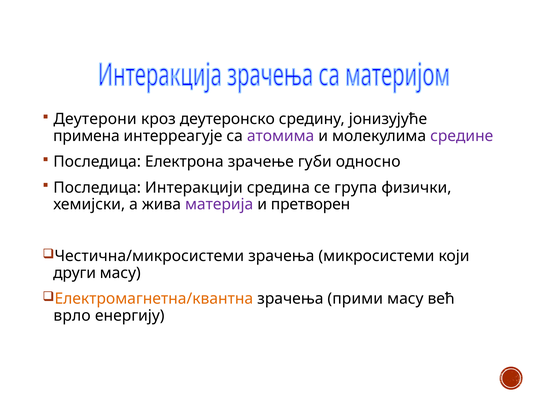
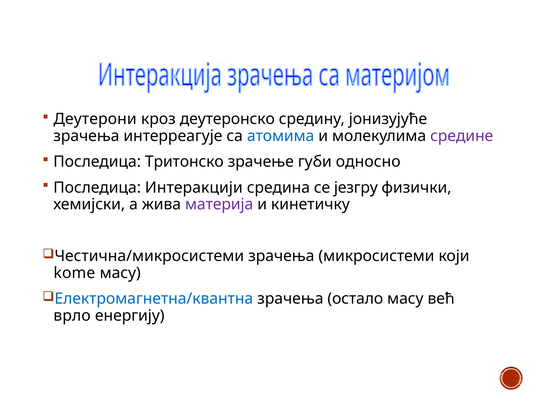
примена: примена -> зрачења (86, 136)
атомима colour: purple -> blue (281, 136)
Електрона: Електрона -> Тритонско (184, 162)
група: група -> језгру (356, 188)
претворен: претворен -> кинетичку (310, 204)
други: други -> kome (74, 273)
Електромагнетна/квантна colour: orange -> blue (154, 299)
прими: прими -> остало (355, 299)
